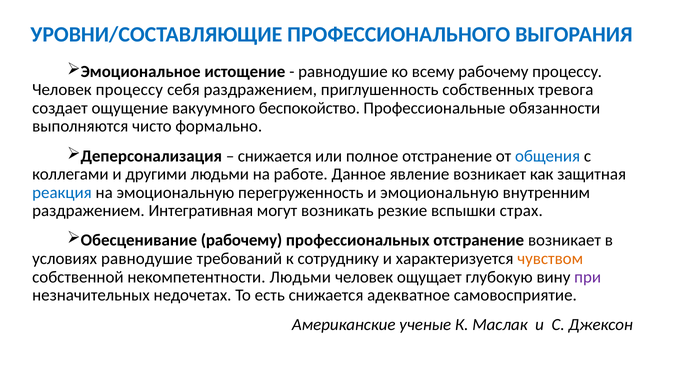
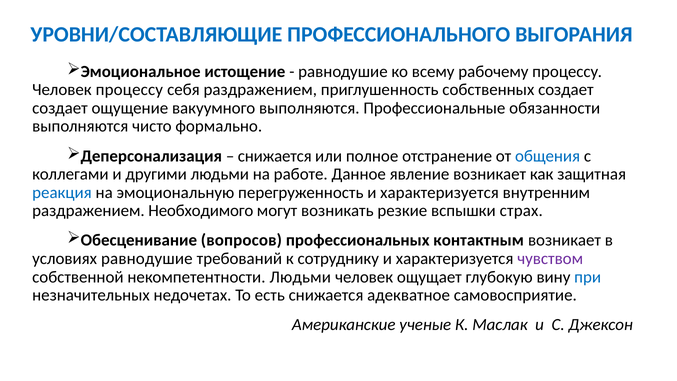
собственных тревога: тревога -> создает (566, 90)
вакуумного беспокойство: беспокойство -> выполняются (309, 108)
перегруженность и эмоциональную: эмоциональную -> характеризуется (440, 192)
Интегративная: Интегративная -> Необходимого (201, 211)
Обесценивание рабочему: рабочему -> вопросов (241, 240)
профессиональных отстранение: отстранение -> контактным (479, 240)
чувством colour: orange -> purple (550, 259)
при colour: purple -> blue (588, 277)
